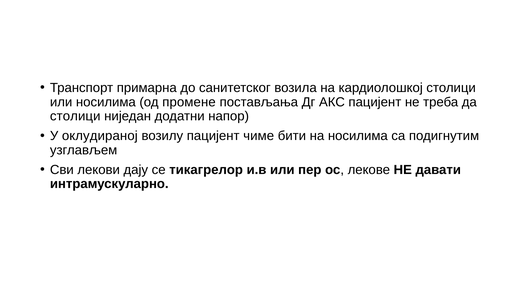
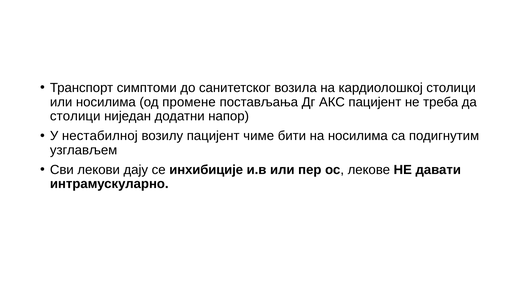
примарна: примарна -> симптоми (147, 88)
оклудираној: оклудираној -> нестабилној (100, 136)
тикагрелор: тикагрелор -> инхибиције (206, 170)
